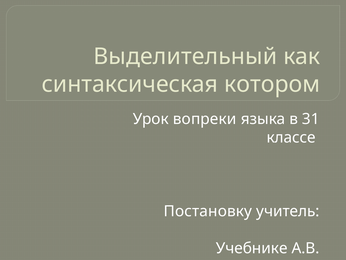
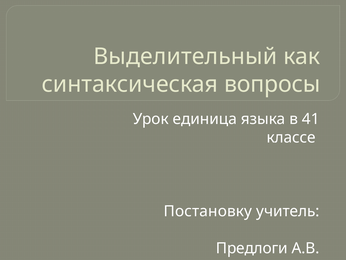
котором: котором -> вопросы (272, 84)
вопреки: вопреки -> единица (205, 119)
31: 31 -> 41 (311, 119)
Учебнике: Учебнике -> Предлоги (252, 248)
